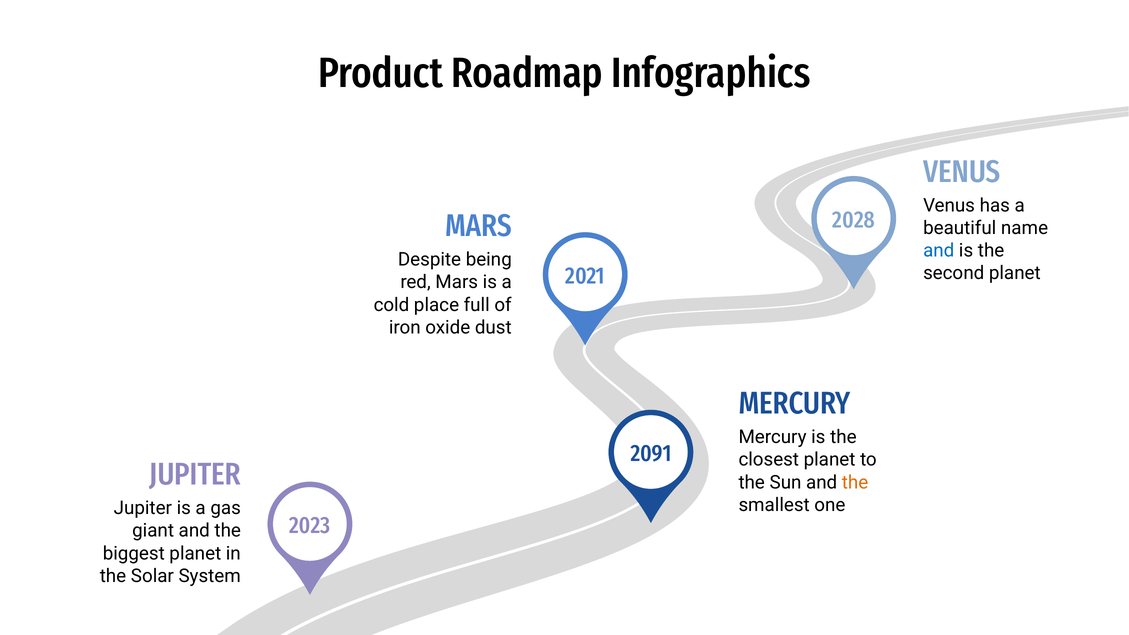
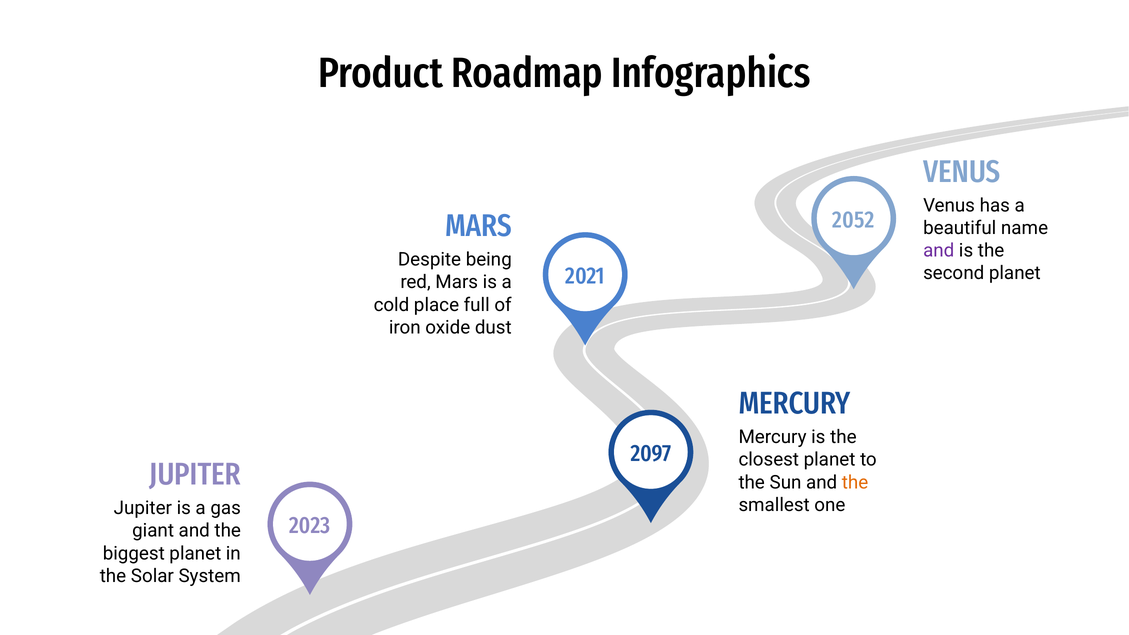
2028: 2028 -> 2052 (854, 220)
and colour: blue -> purple (939, 251)
2091: 2091 -> 2097 (651, 454)
